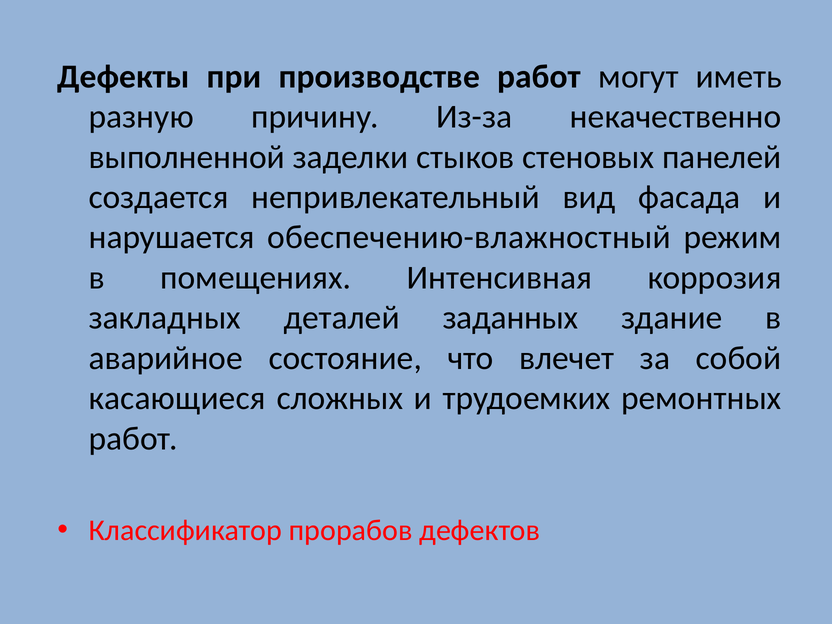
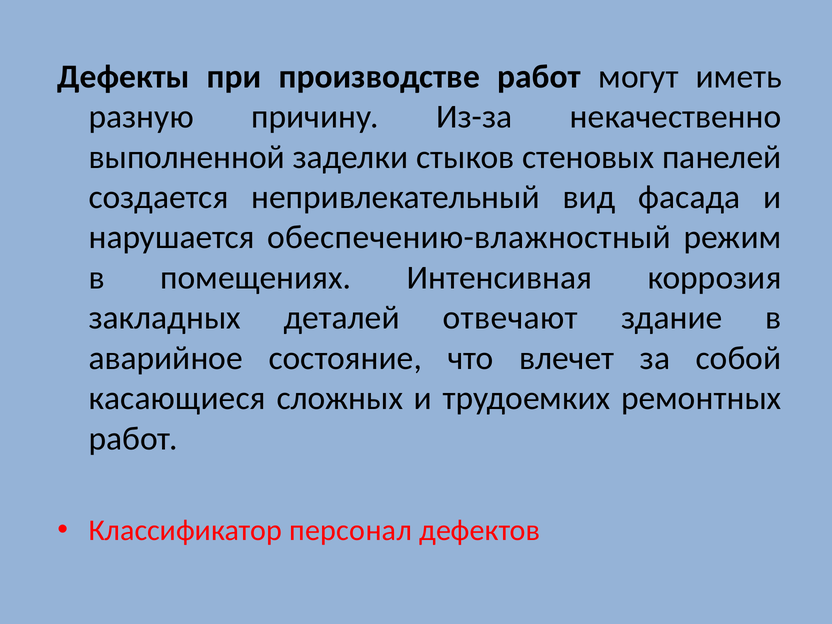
заданных: заданных -> отвечают (510, 318)
прорабов: прорабов -> персонал (351, 531)
